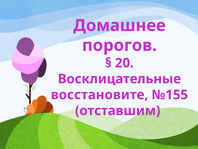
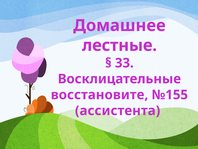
порогов: порогов -> лестные (119, 45)
20: 20 -> 33 (124, 63)
отставшим: отставшим -> ассистента (118, 110)
